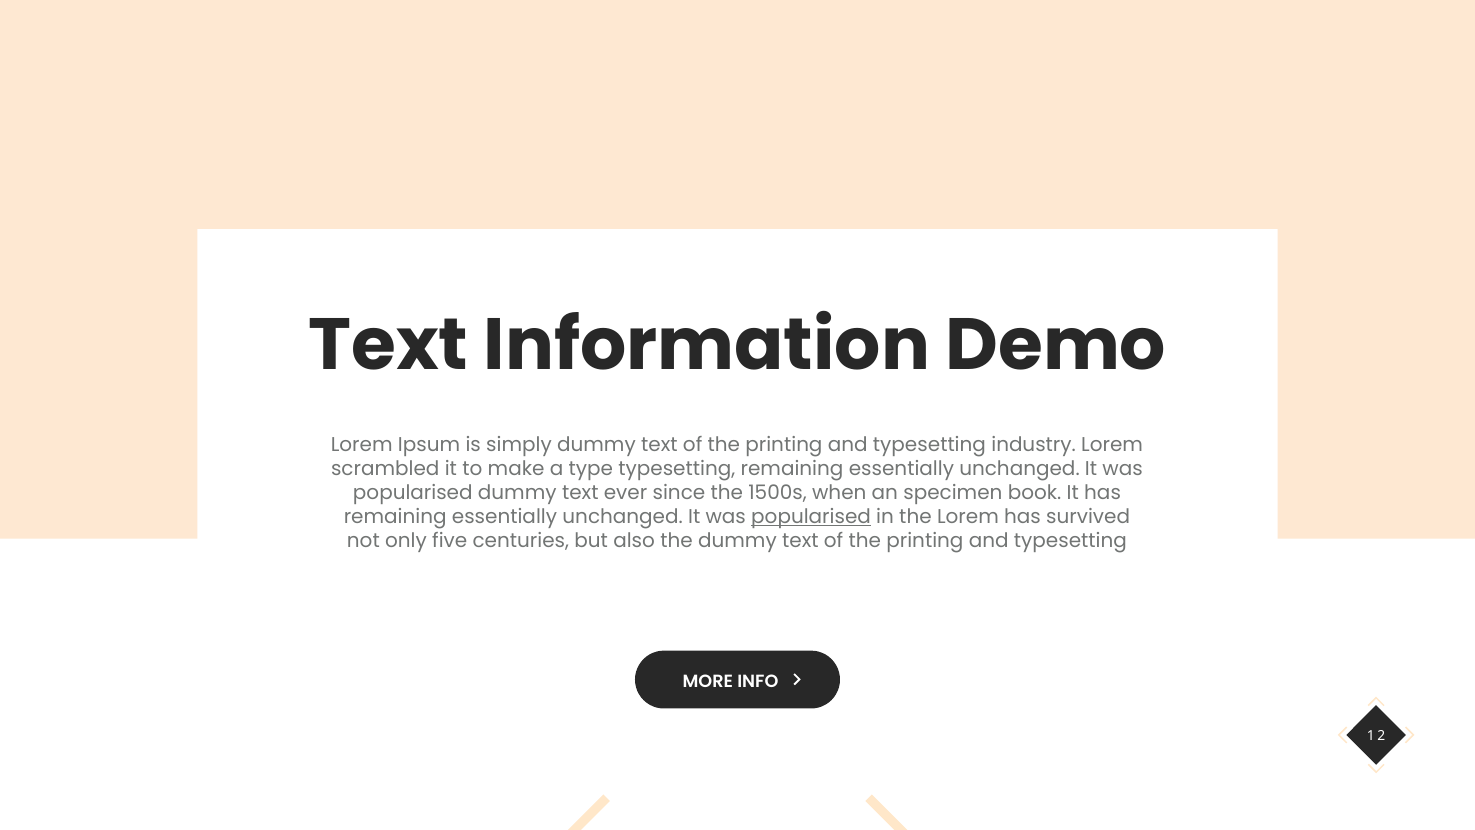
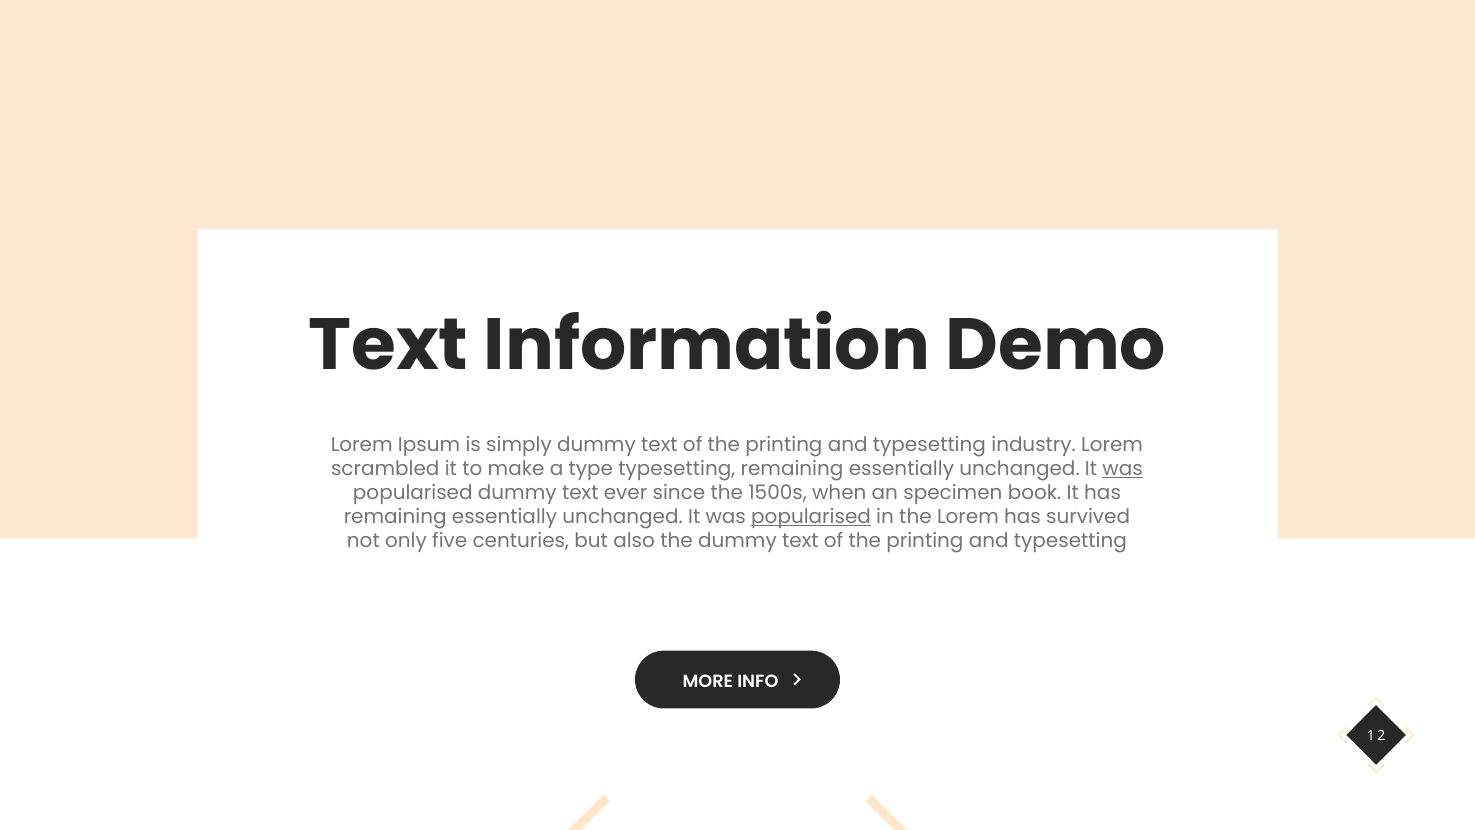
was underline: none -> present (1123, 468)
